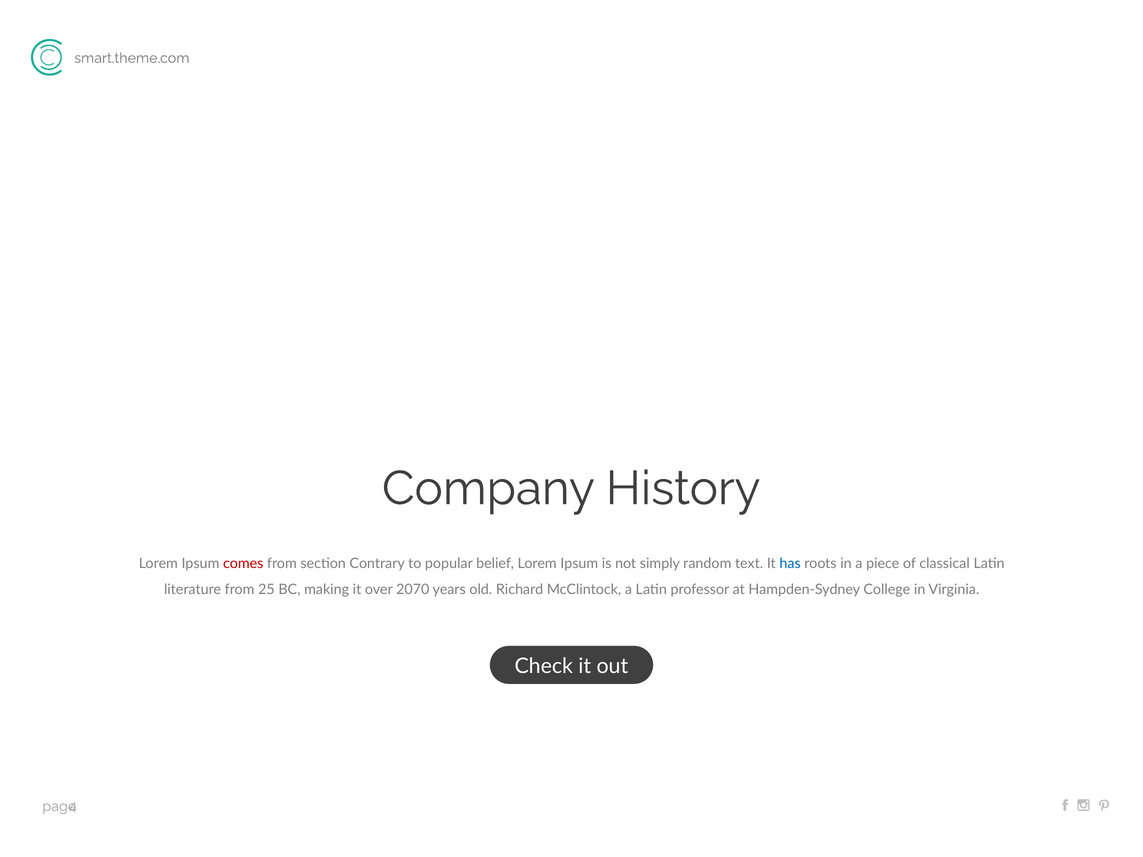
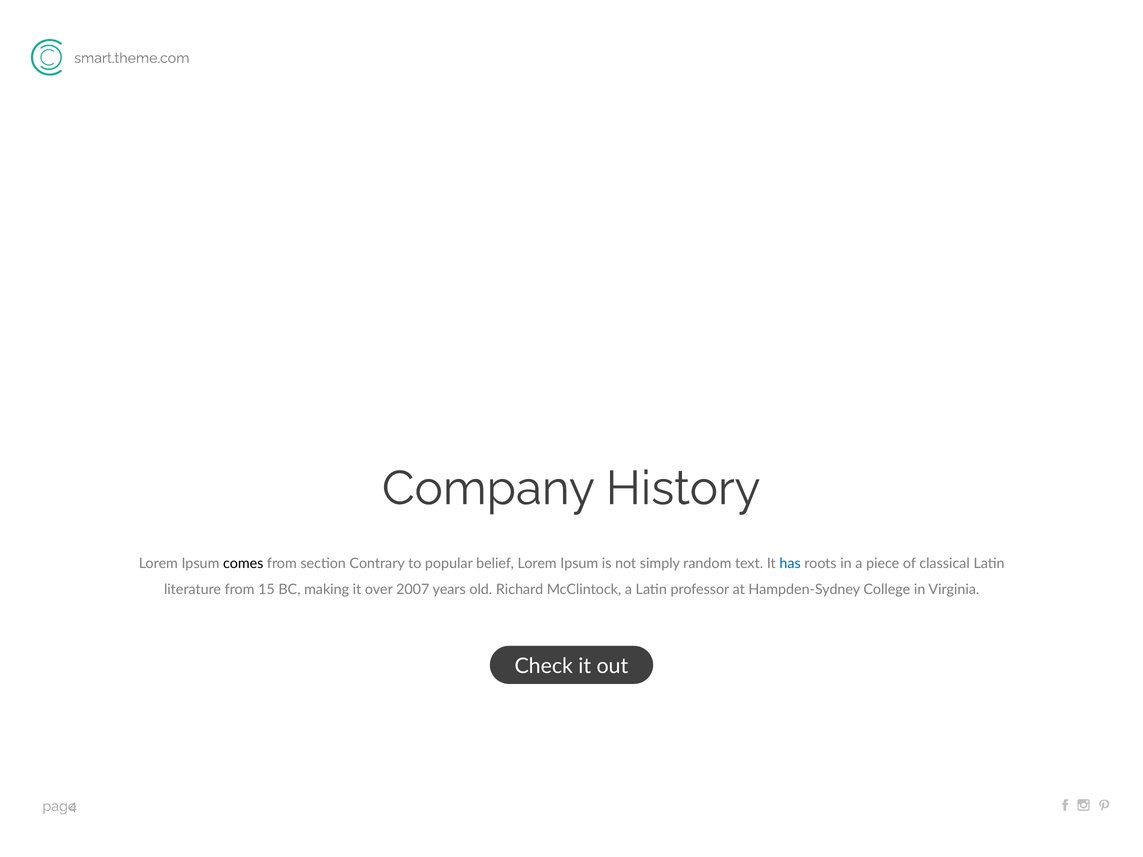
comes colour: red -> black (243, 564)
25: 25 -> 15 (266, 590)
2070: 2070 -> 2007 (413, 590)
